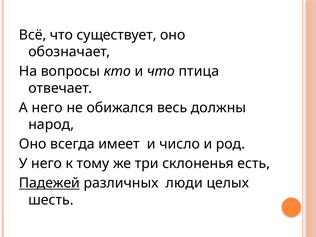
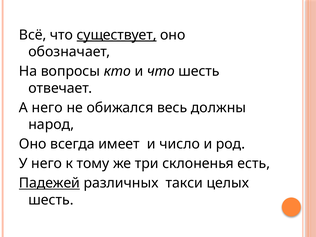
существует underline: none -> present (117, 35)
что птица: птица -> шесть (199, 71)
люди: люди -> такси (184, 183)
